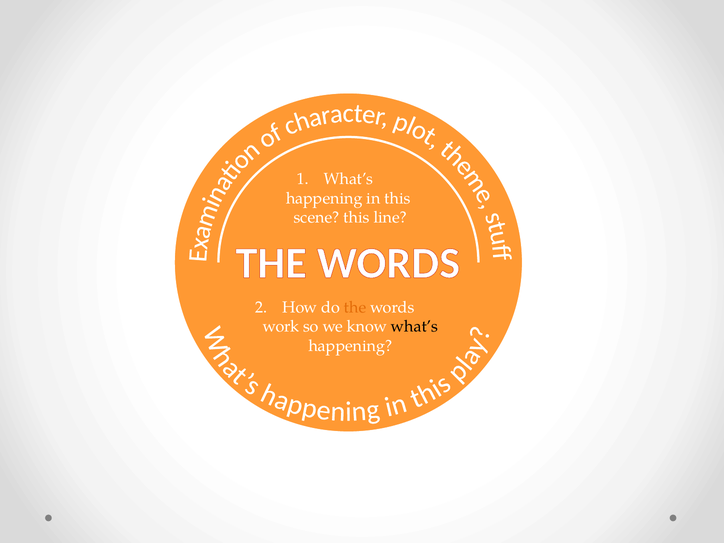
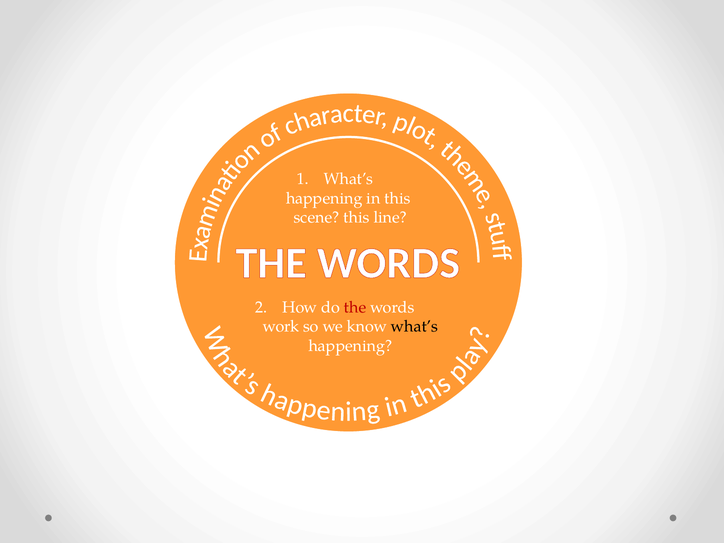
the colour: orange -> red (355, 307)
